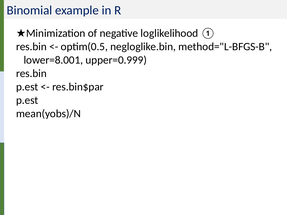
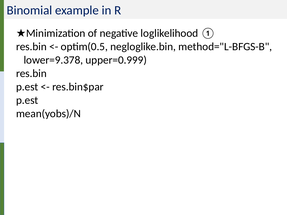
lower=8.001: lower=8.001 -> lower=9.378 (53, 60)
